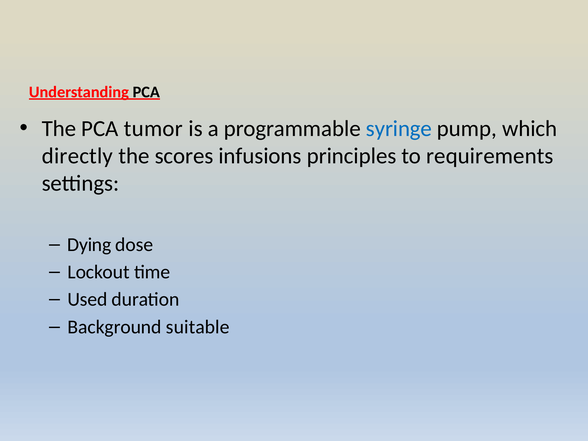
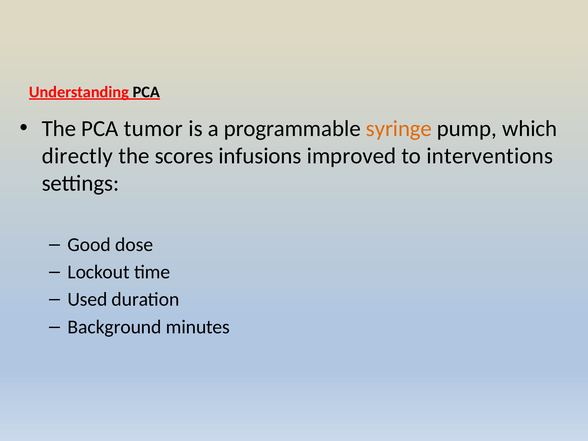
syringe colour: blue -> orange (399, 129)
principles: principles -> improved (352, 156)
requirements: requirements -> interventions (490, 156)
Dying: Dying -> Good (89, 245)
suitable: suitable -> minutes (198, 327)
